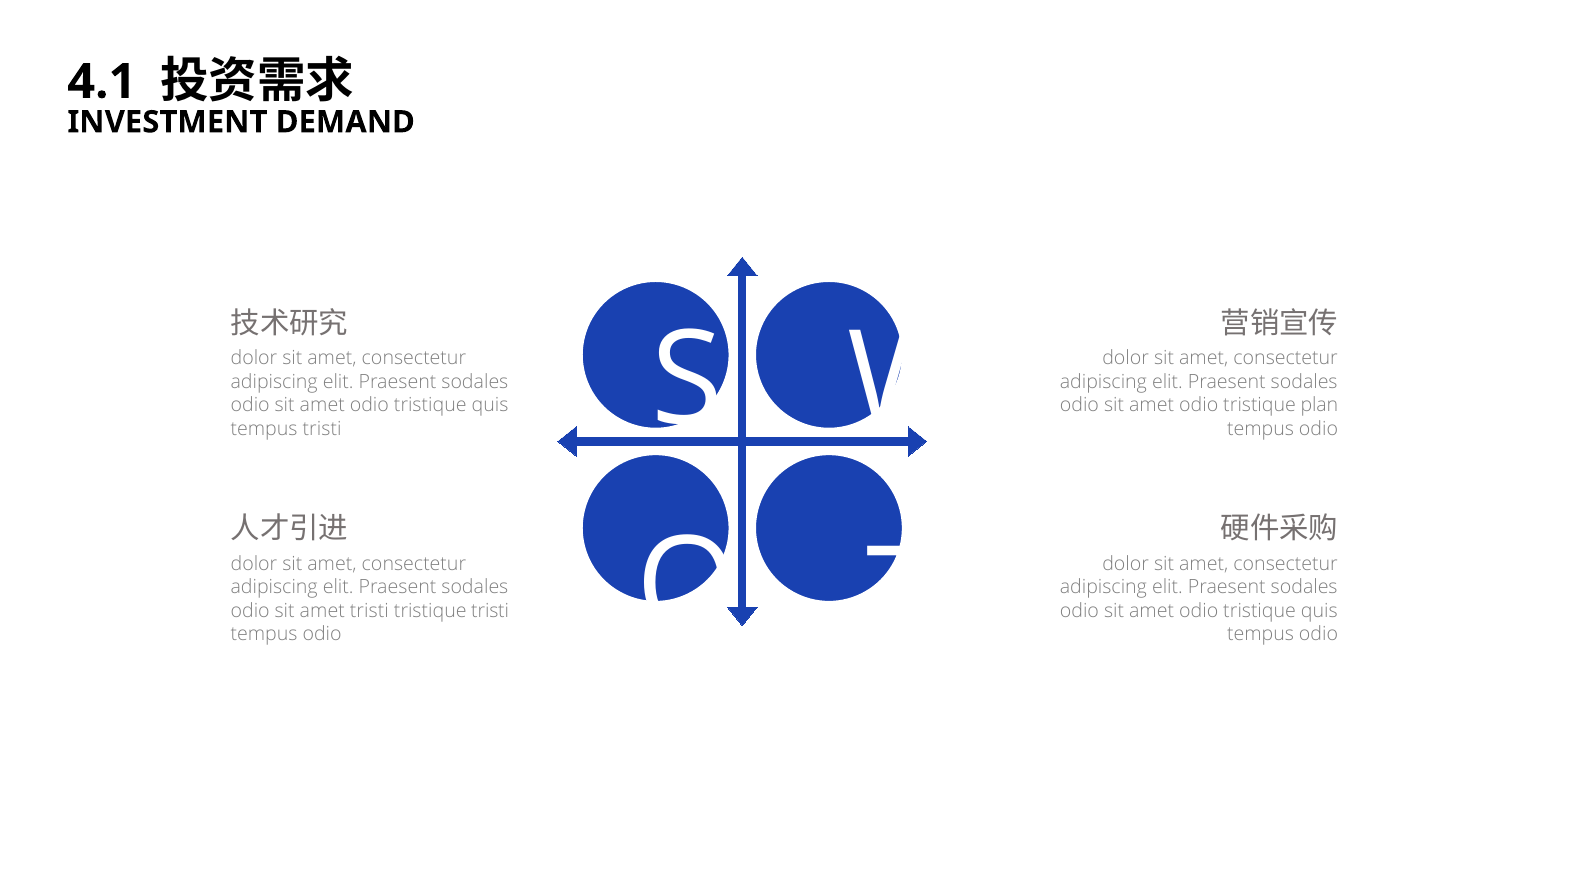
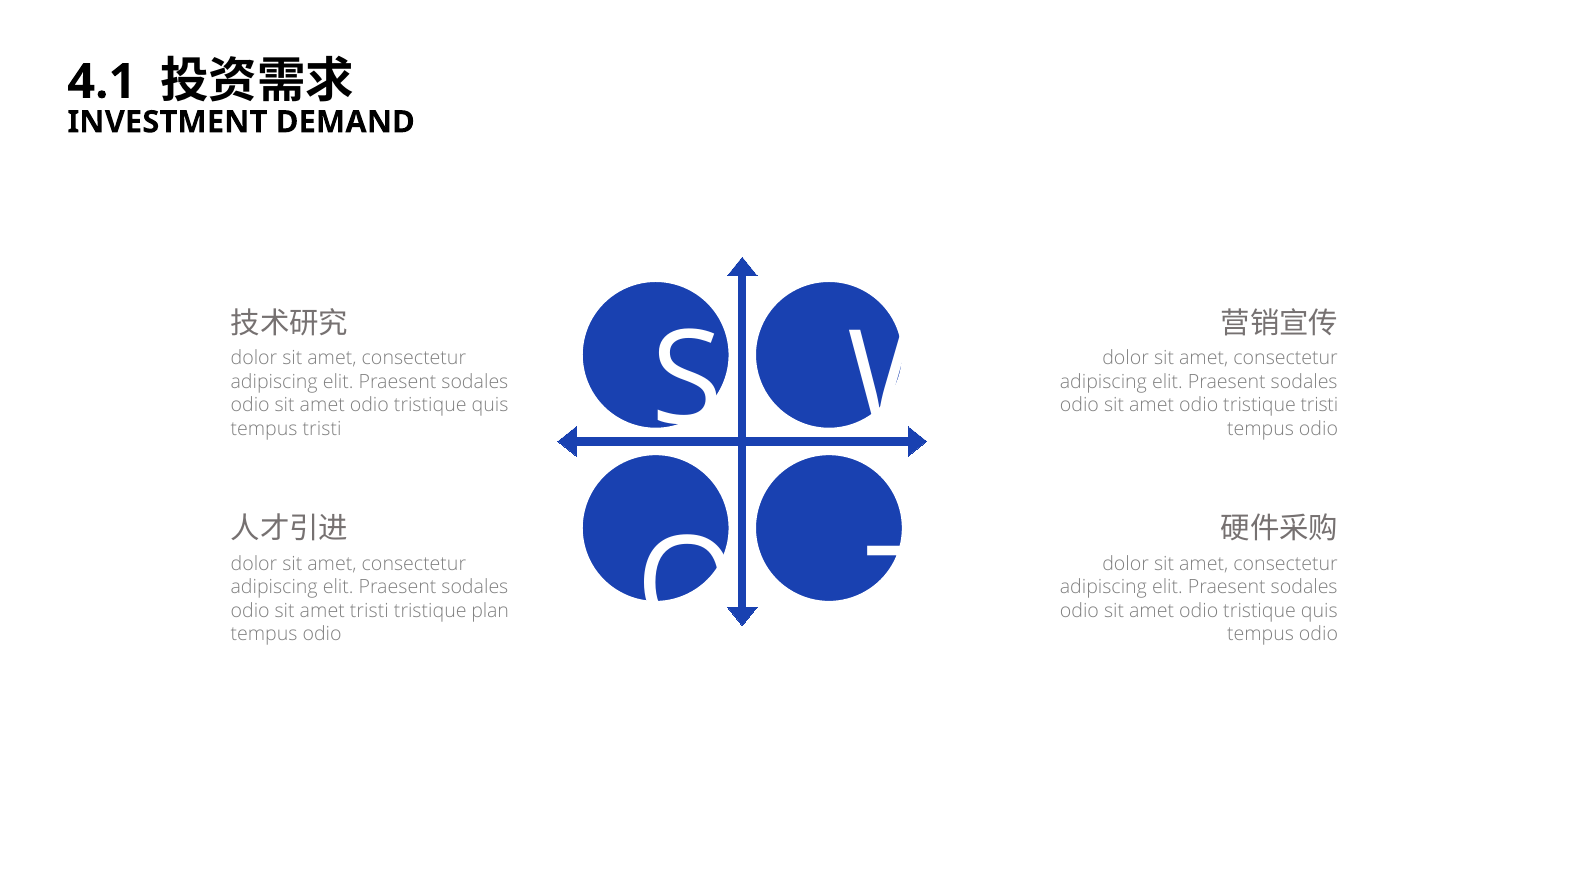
tristique plan: plan -> tristi (1319, 406)
tristique tristi: tristi -> plan (490, 611)
